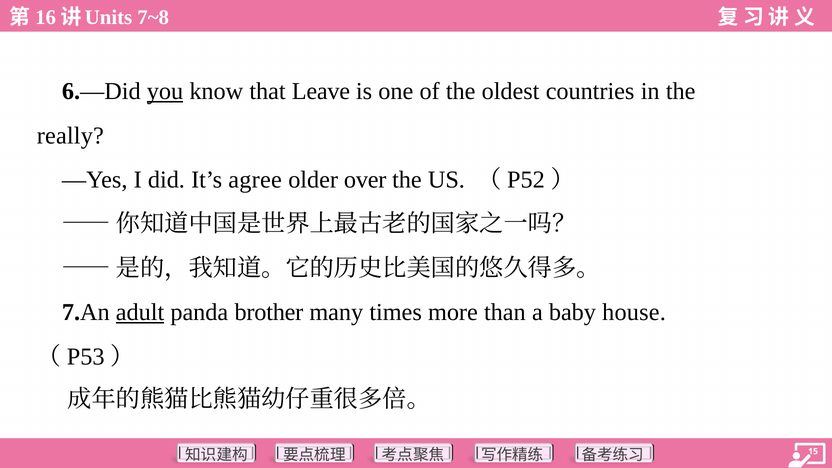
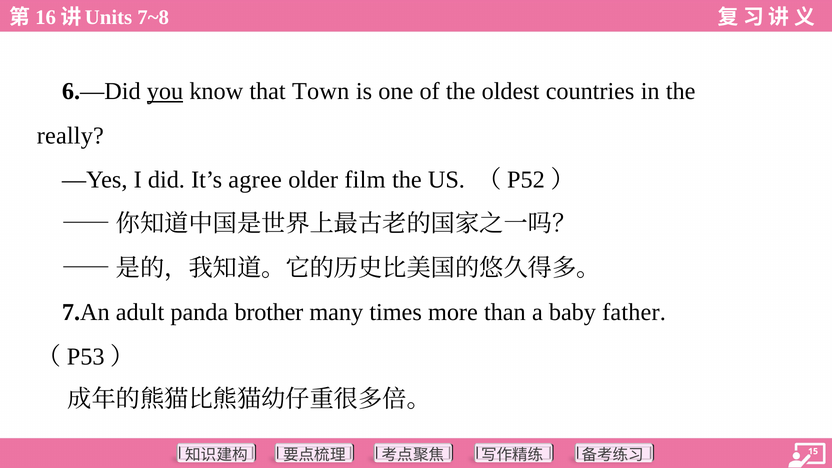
Leave: Leave -> Town (321, 91)
over: over -> film (365, 180)
adult underline: present -> none (140, 312)
house: house -> father (634, 312)
